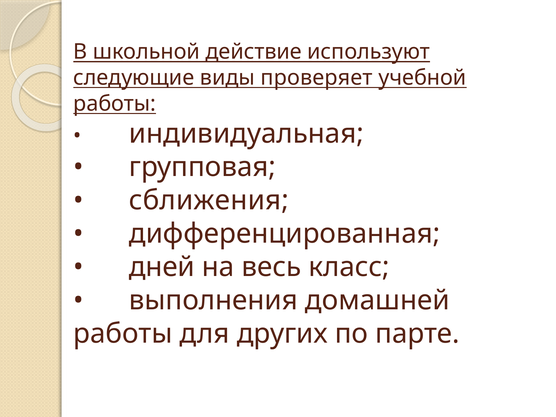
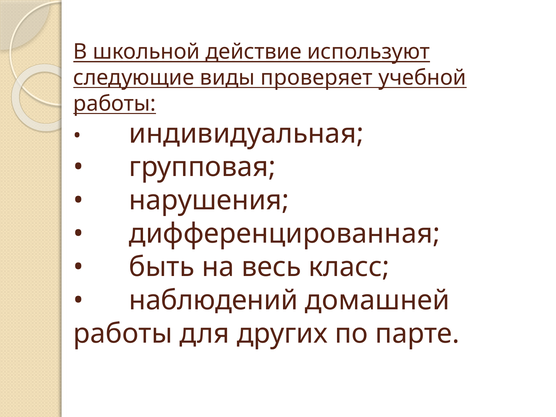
сближения: сближения -> нарушения (209, 200)
дней: дней -> быть (162, 267)
выполнения: выполнения -> наблюдений (213, 300)
